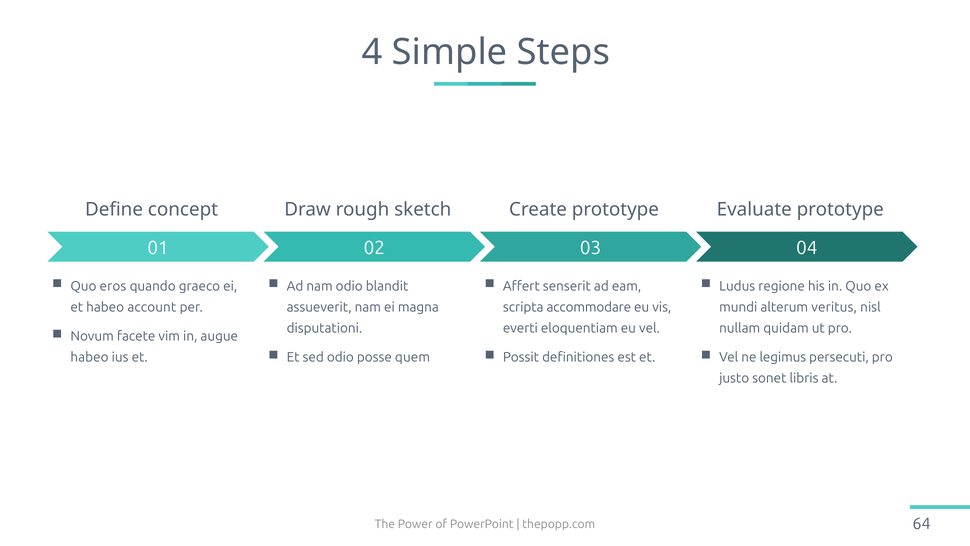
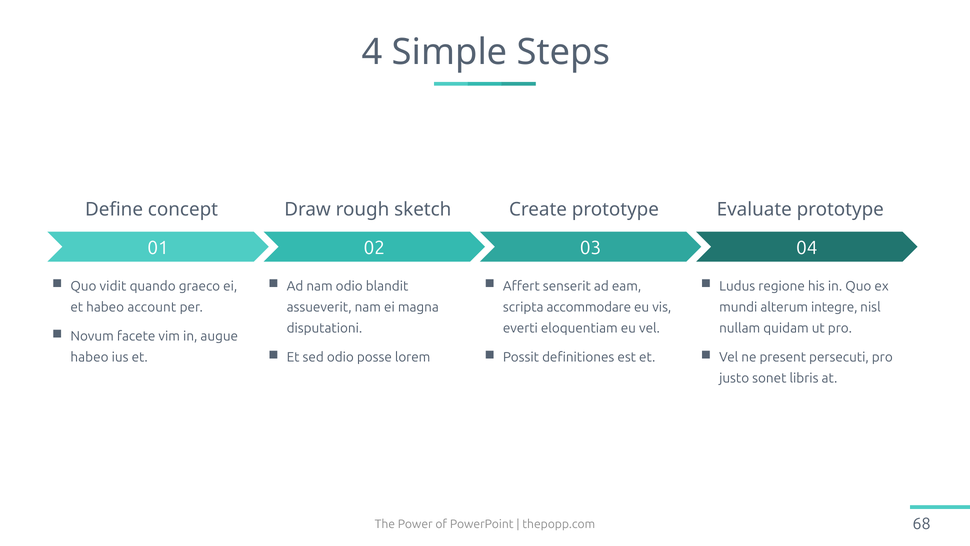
eros: eros -> vidit (113, 286)
veritus: veritus -> integre (834, 307)
quem: quem -> lorem (413, 357)
legimus: legimus -> present (783, 357)
64: 64 -> 68 (922, 523)
